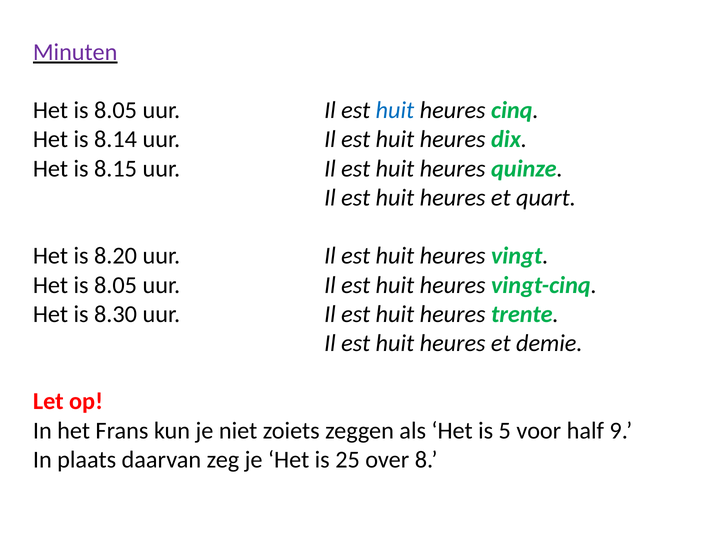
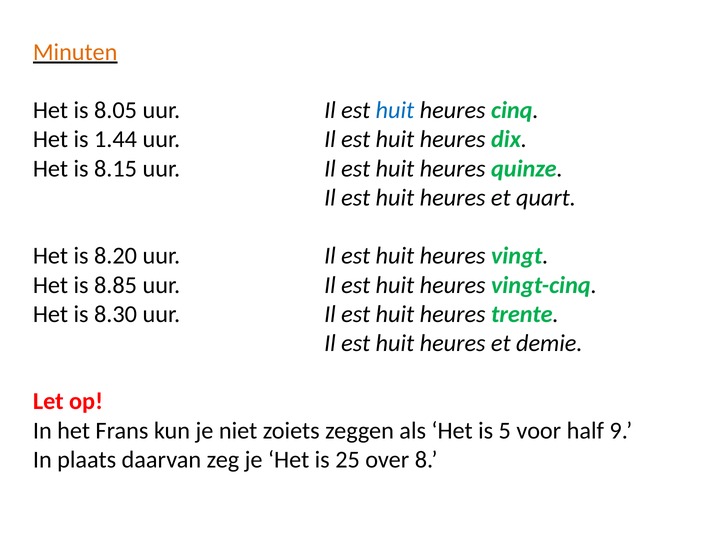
Minuten colour: purple -> orange (75, 52)
8.14: 8.14 -> 1.44 (116, 139)
8.05: 8.05 -> 8.85 (116, 285)
